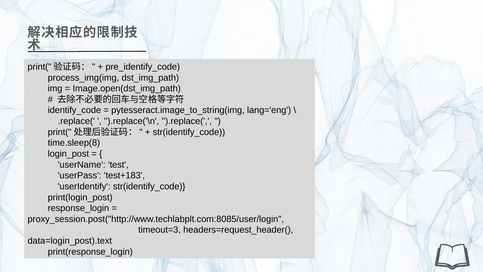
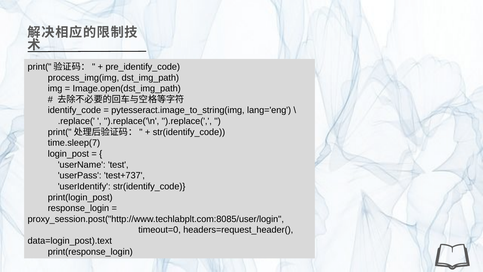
time.sleep(8: time.sleep(8 -> time.sleep(7 (74, 143)
test+183: test+183 -> test+737 (124, 175)
timeout=3: timeout=3 -> timeout=0 (160, 230)
